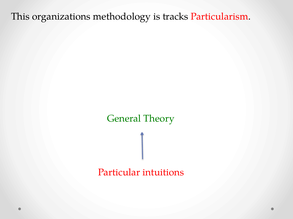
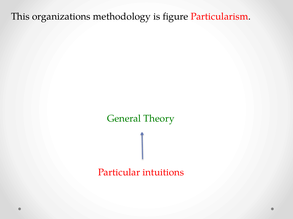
tracks: tracks -> figure (175, 17)
